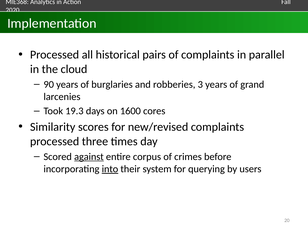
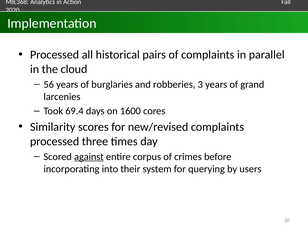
90: 90 -> 56 (49, 84)
19.3: 19.3 -> 69.4 (74, 111)
into underline: present -> none (110, 169)
